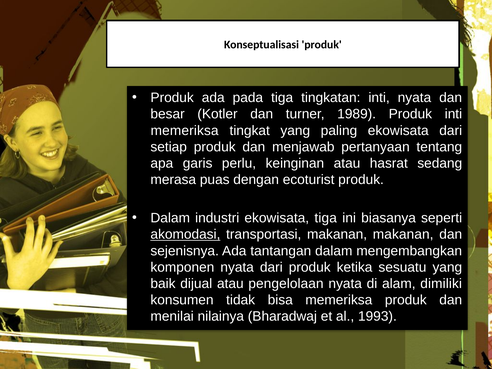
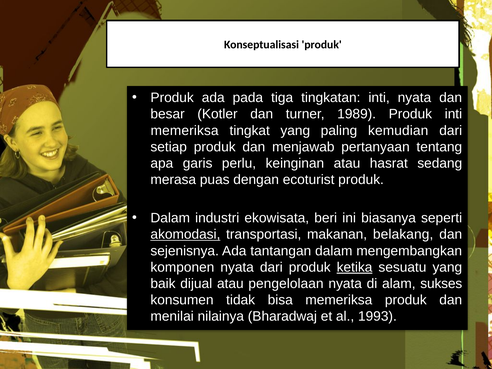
paling ekowisata: ekowisata -> kemudian (398, 131)
ekowisata tiga: tiga -> beri (326, 218)
makanan makanan: makanan -> belakang (403, 234)
ketika underline: none -> present (355, 267)
dimiliki: dimiliki -> sukses (441, 284)
